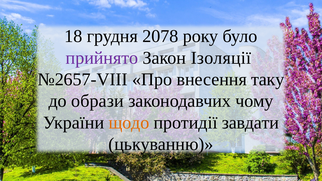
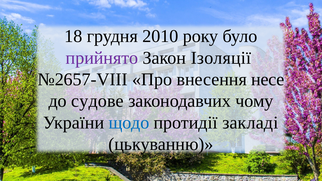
2078: 2078 -> 2010 (160, 36)
таку: таку -> несе (268, 79)
образи: образи -> судове (97, 101)
щодо colour: orange -> blue (129, 123)
завдати: завдати -> закладі (250, 123)
